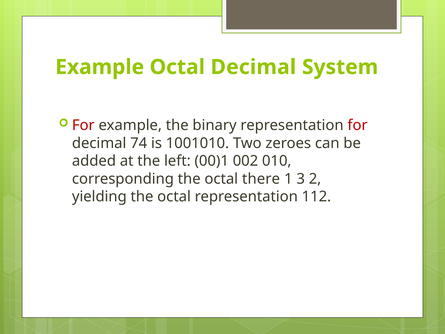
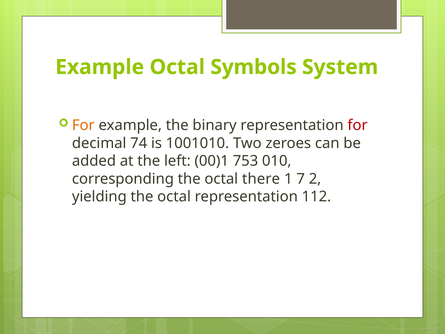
Octal Decimal: Decimal -> Symbols (254, 67)
For colour: red -> orange (83, 125)
002: 002 -> 753 (245, 161)
3: 3 -> 7 (301, 179)
